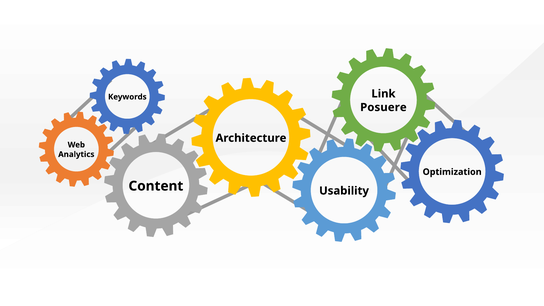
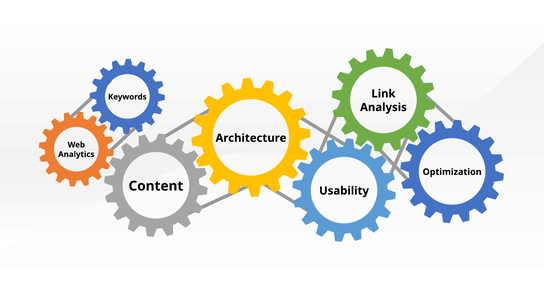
Posuere: Posuere -> Analysis (383, 107)
